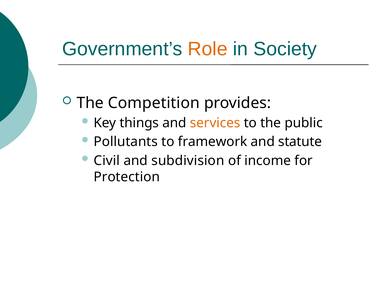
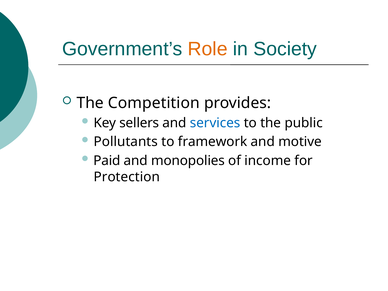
things: things -> sellers (139, 123)
services colour: orange -> blue (215, 123)
statute: statute -> motive (300, 142)
Civil: Civil -> Paid (107, 161)
subdivision: subdivision -> monopolies (188, 161)
